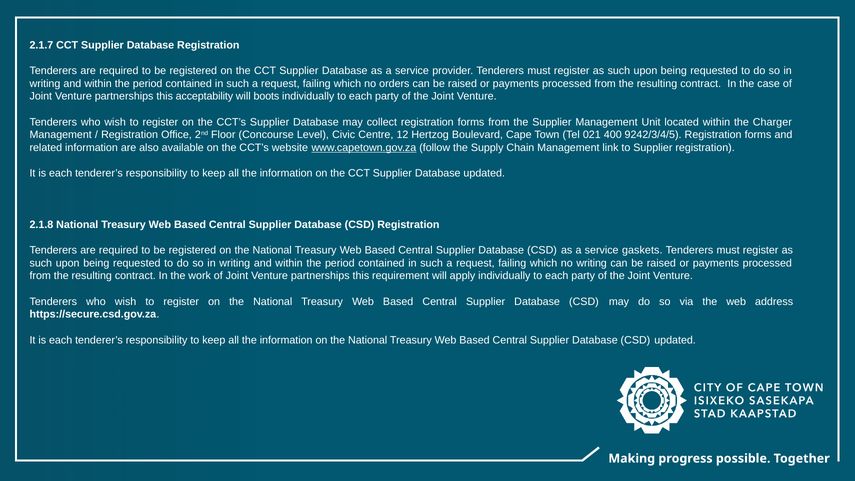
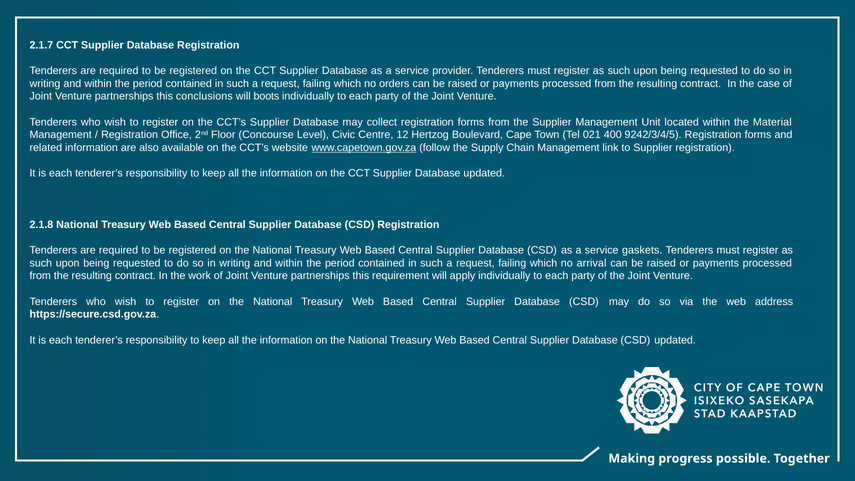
acceptability: acceptability -> conclusions (204, 96)
Charger: Charger -> Material (772, 122)
no writing: writing -> arrival (592, 263)
